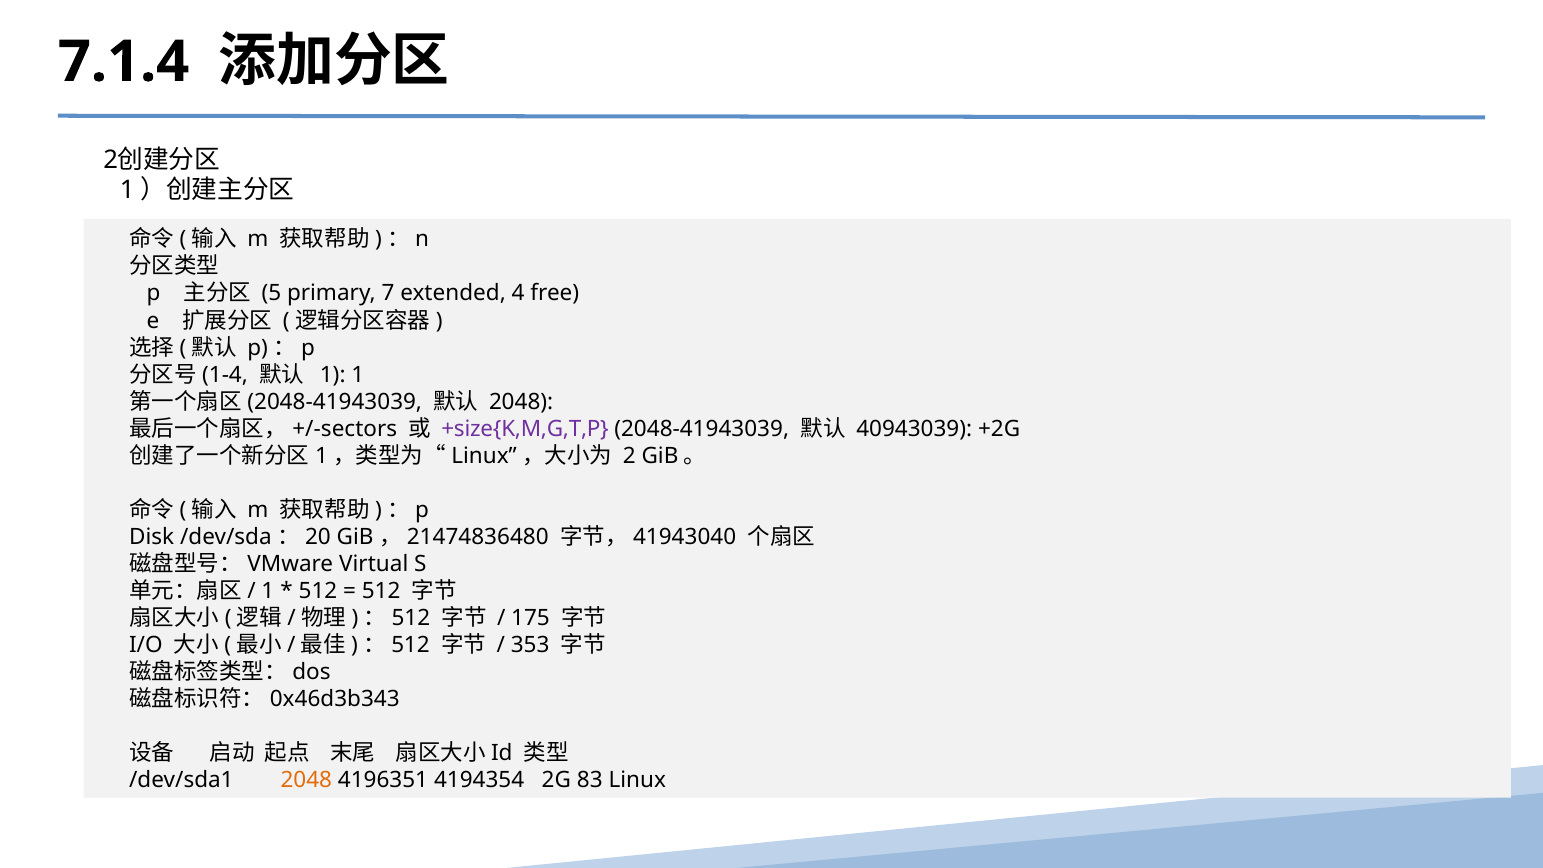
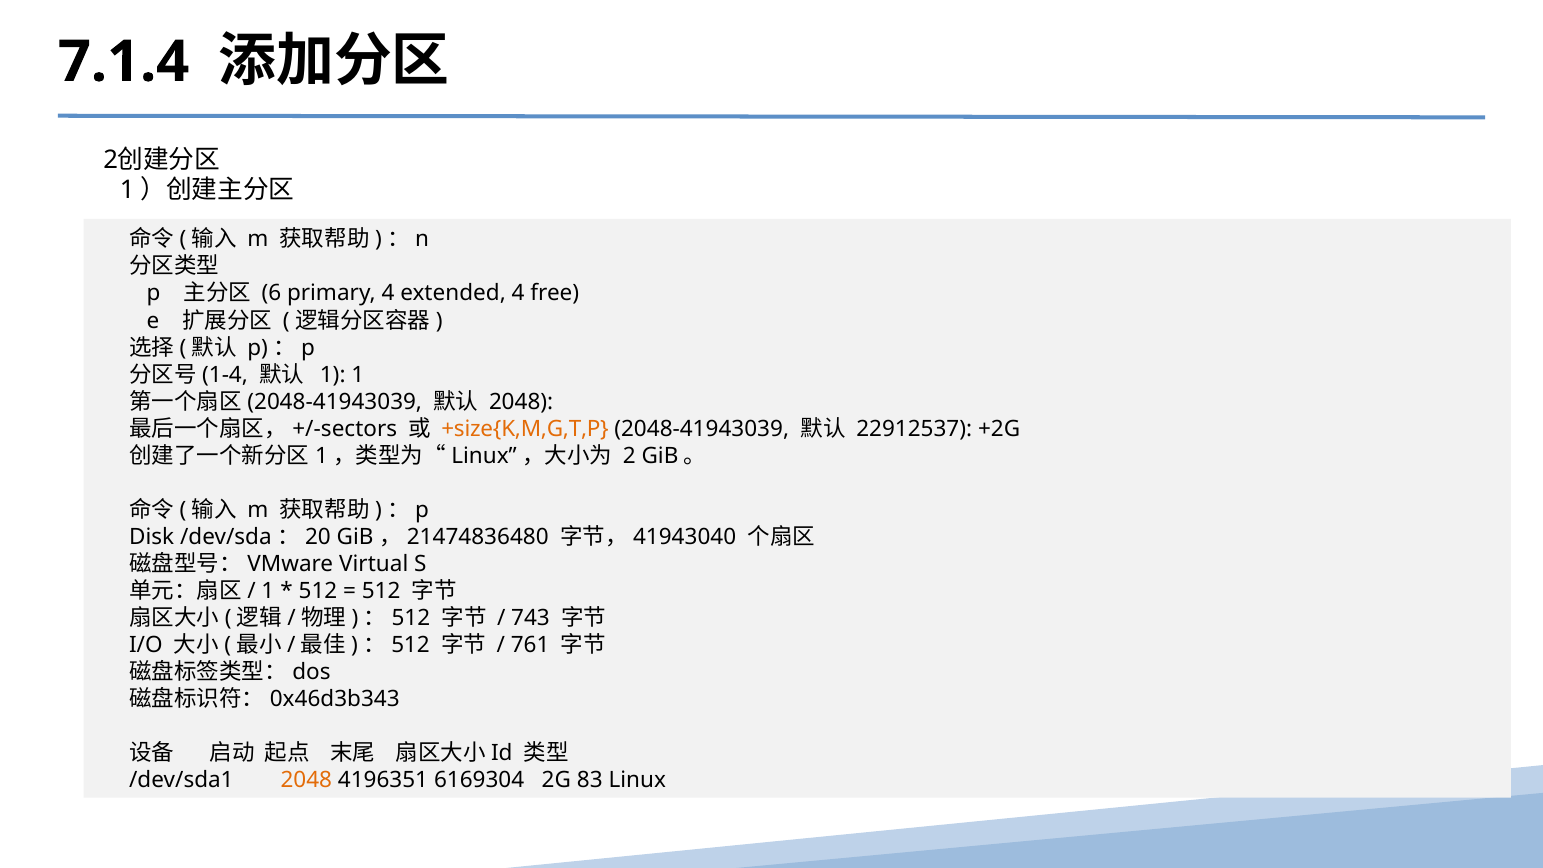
5: 5 -> 6 (271, 294)
primary 7: 7 -> 4 (388, 294)
+size{K,M,G,T,P colour: purple -> orange (525, 429)
40943039: 40943039 -> 22912537 (914, 429)
175: 175 -> 743 (531, 618)
353: 353 -> 761 (530, 645)
4194354: 4194354 -> 6169304 (479, 780)
